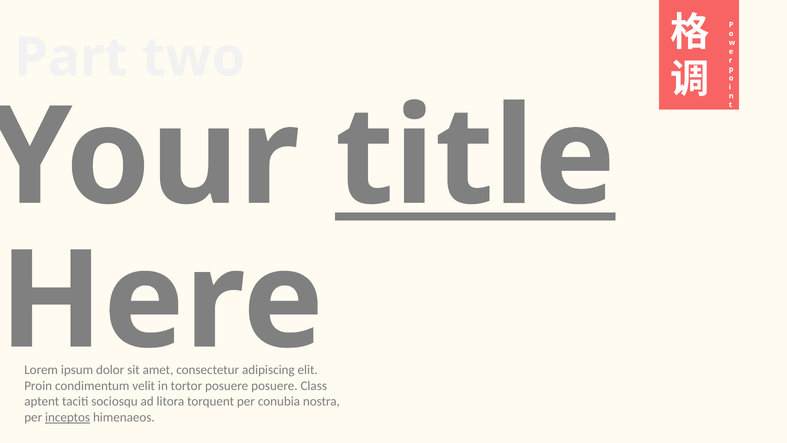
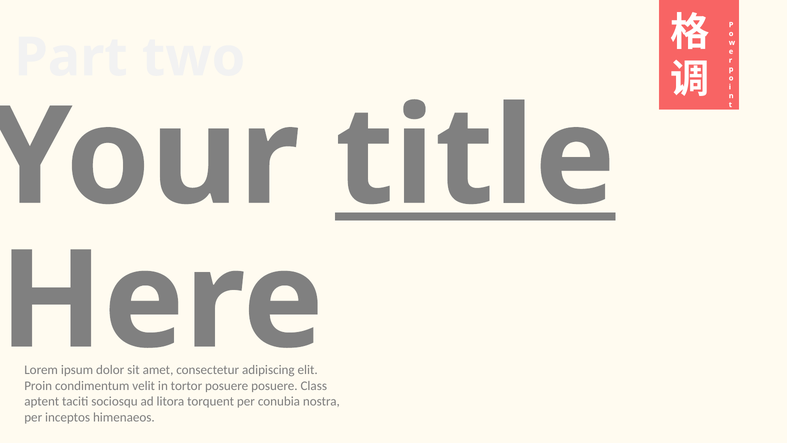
inceptos underline: present -> none (68, 417)
